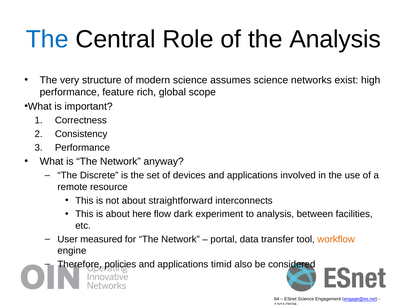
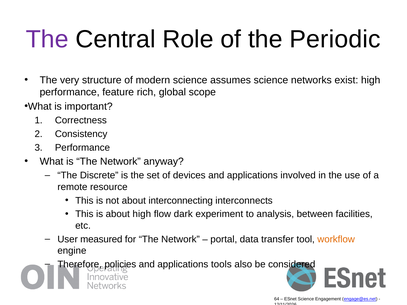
The colour: blue -> purple (47, 39)
the Analysis: Analysis -> Periodic (335, 39)
straightforward: straightforward -> interconnecting (181, 201)
about here: here -> high (142, 214)
timid: timid -> tools (221, 264)
